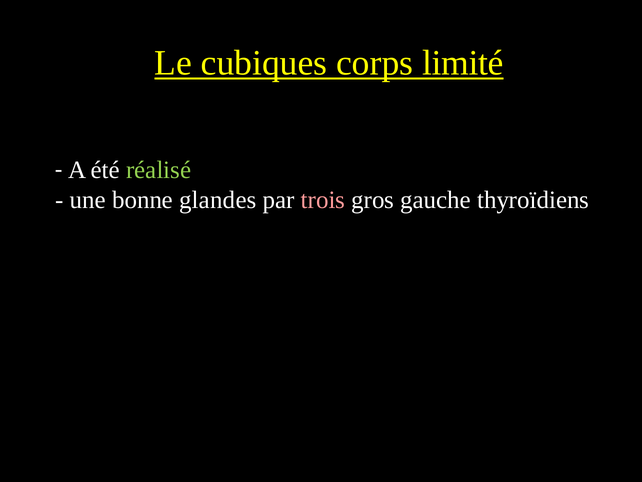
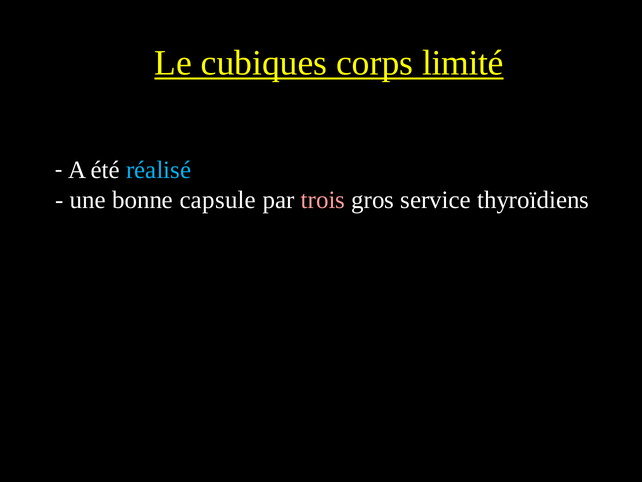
réalisé colour: light green -> light blue (159, 170)
glandes: glandes -> capsule (218, 200)
gauche: gauche -> service (436, 200)
